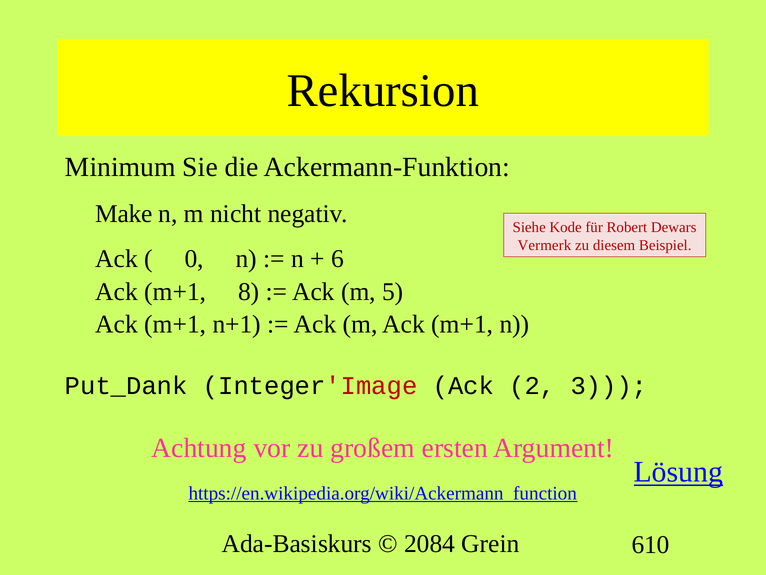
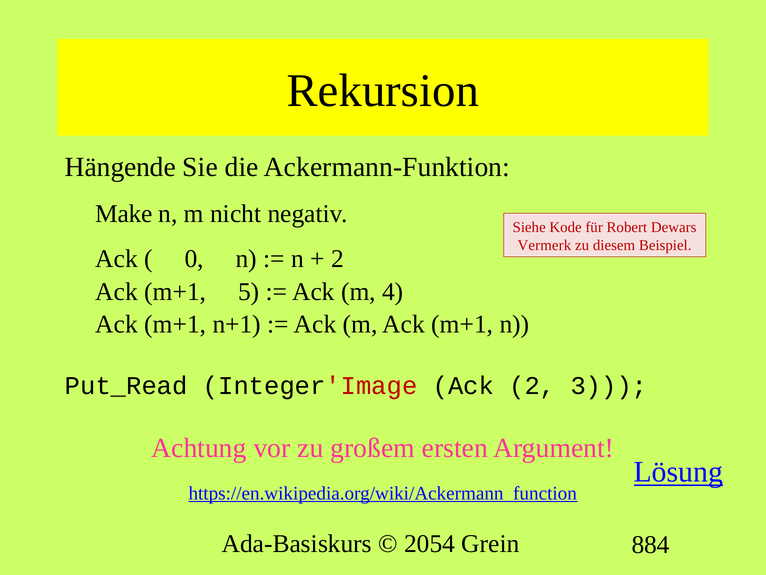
Minimum: Minimum -> Hängende (120, 167)
6: 6 -> 2 (337, 258)
8: 8 -> 5 (249, 291)
5: 5 -> 4 (393, 291)
Put_Dank: Put_Dank -> Put_Read (126, 385)
2084: 2084 -> 2054 (430, 544)
610: 610 -> 884 (651, 544)
